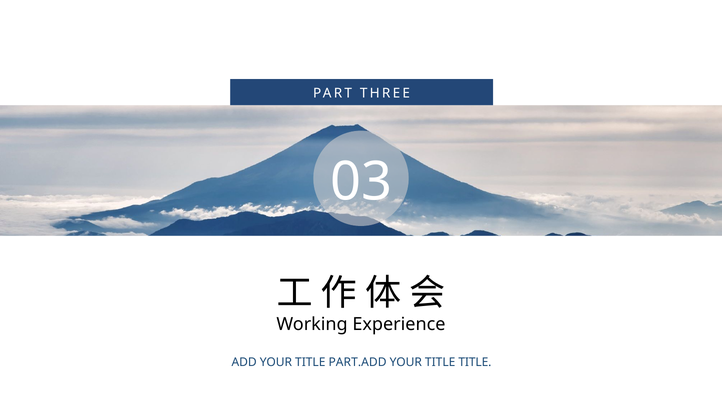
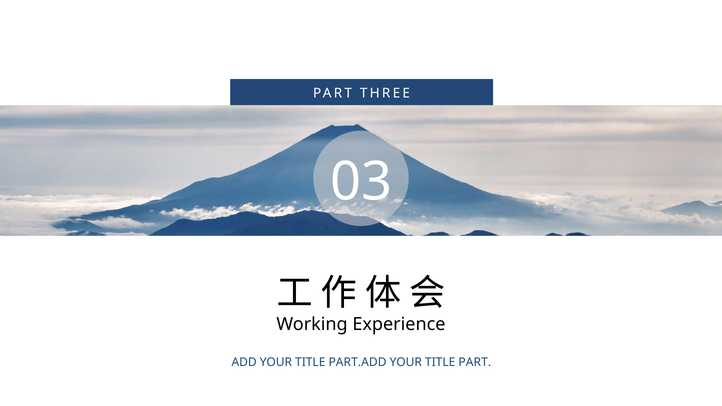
TITLE TITLE: TITLE -> PART (475, 362)
